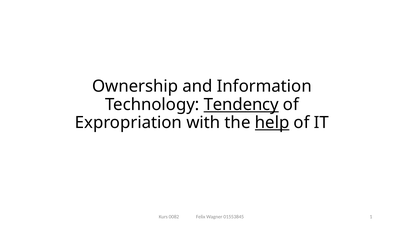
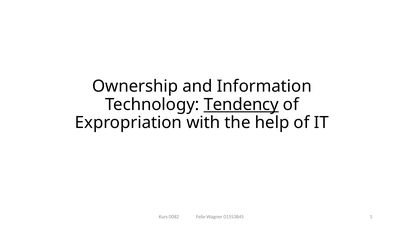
help underline: present -> none (272, 123)
